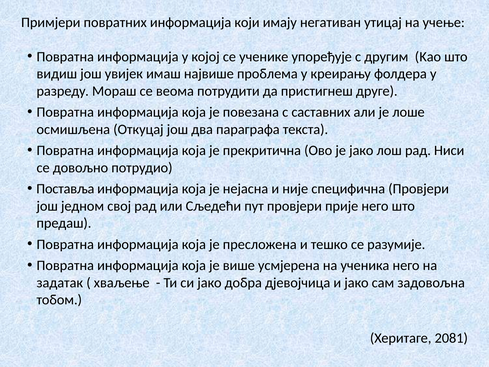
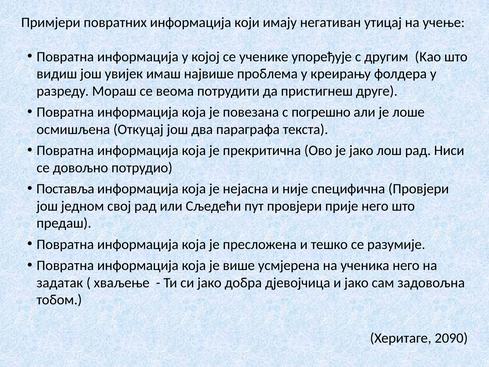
саставних: саставних -> погрешно (321, 112)
2081: 2081 -> 2090 (451, 338)
